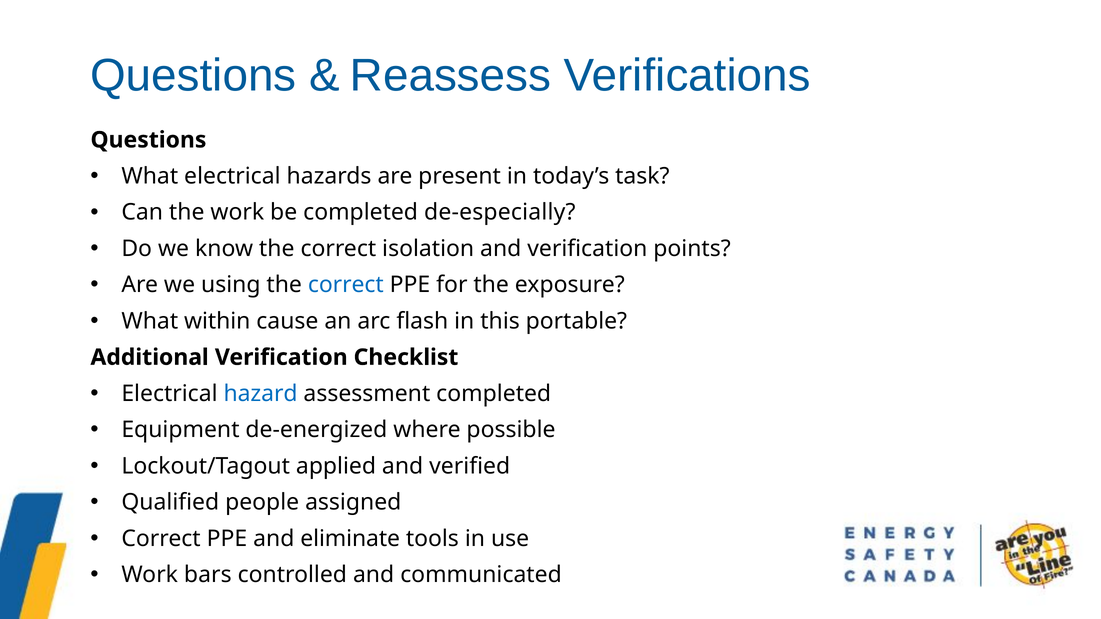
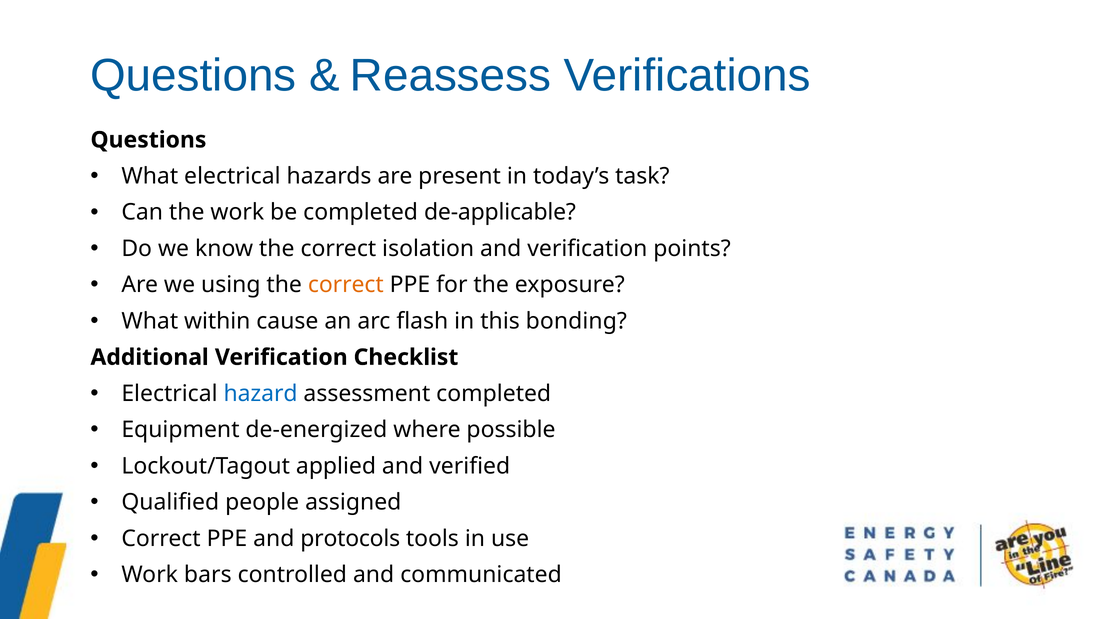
de-especially: de-especially -> de-applicable (500, 212)
correct colour: blue -> orange (346, 285)
portable: portable -> bonding (576, 321)
eliminate: eliminate -> protocols (350, 539)
